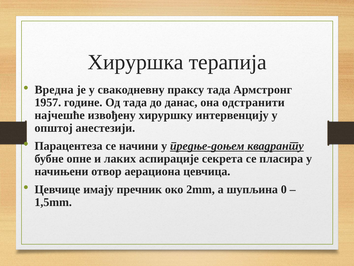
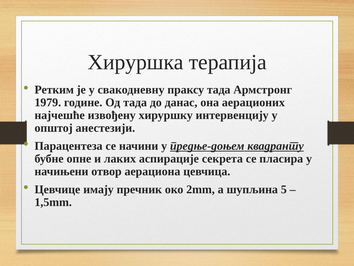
Вредна: Вредна -> Ретким (54, 90)
1957: 1957 -> 1979 (48, 102)
одстранити: одстранити -> аерационих (253, 102)
0: 0 -> 5 (284, 189)
